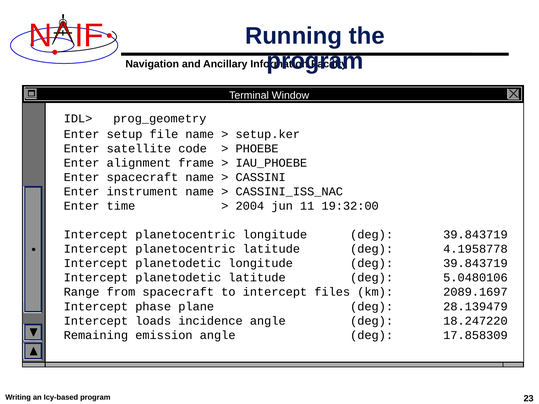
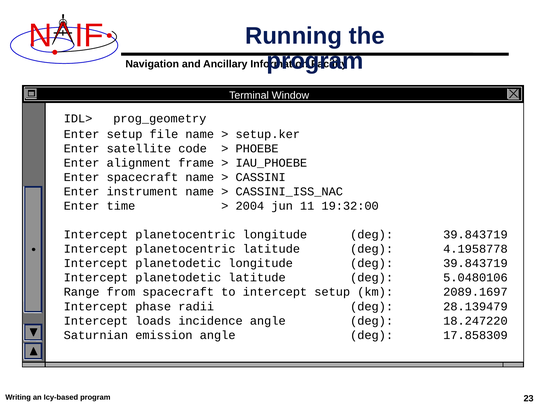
intercept files: files -> setup (332, 292)
plane: plane -> radii (196, 307)
Remaining: Remaining -> Saturnian (96, 335)
